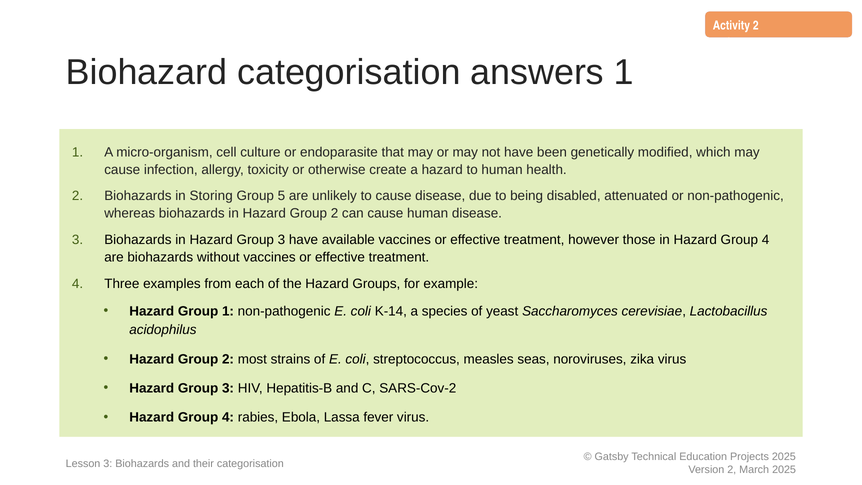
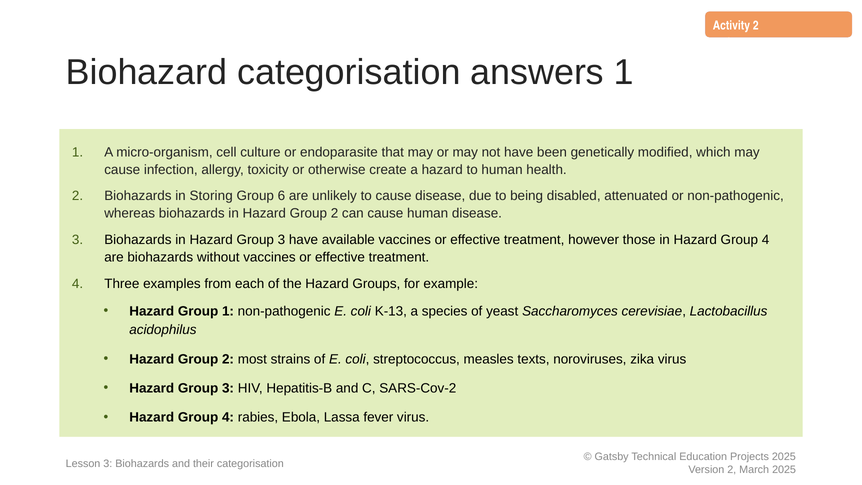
5: 5 -> 6 (281, 196)
K-14: K-14 -> K-13 (391, 311)
seas: seas -> texts (533, 359)
